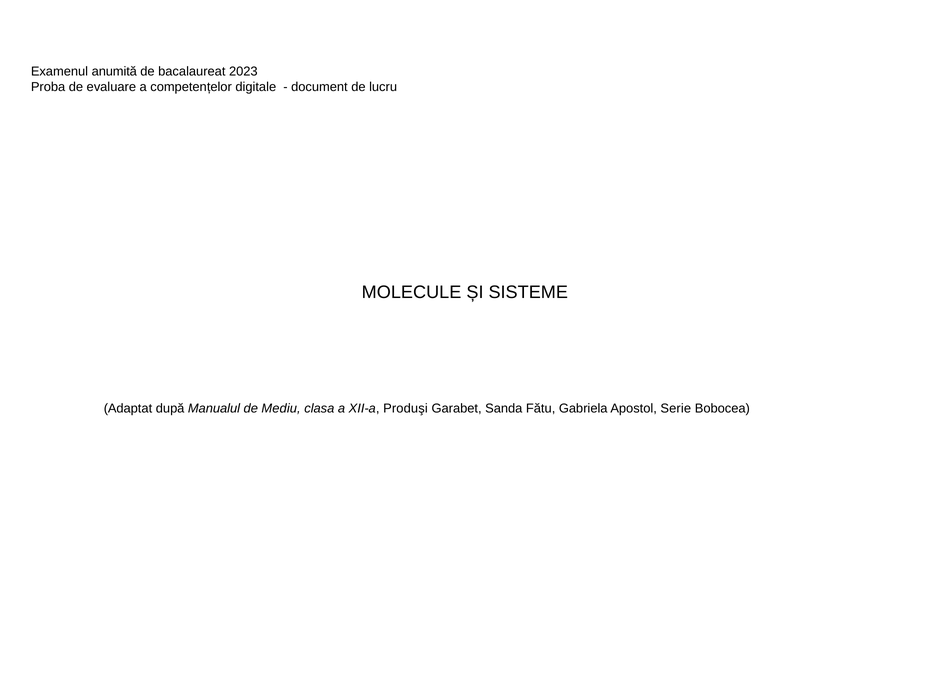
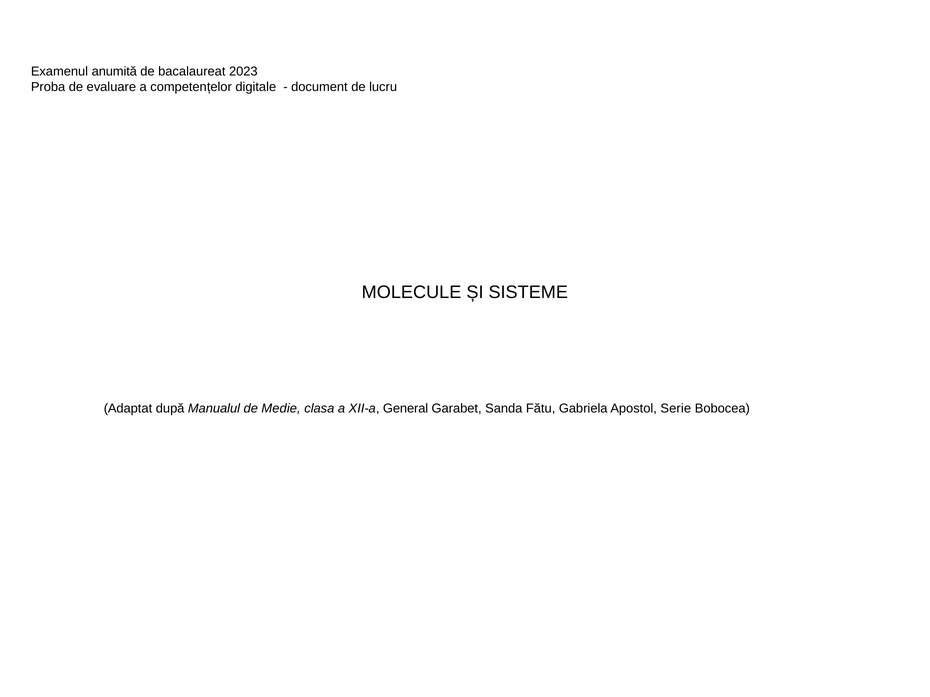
Mediu: Mediu -> Medie (281, 409)
Produşi: Produşi -> General (406, 409)
